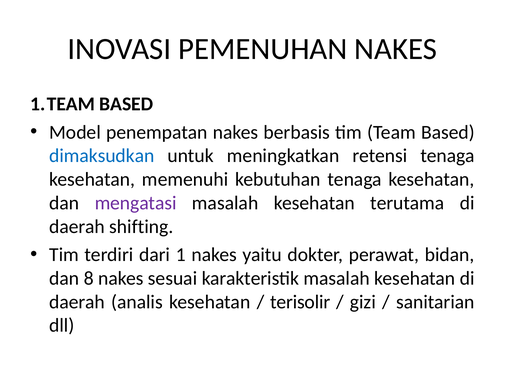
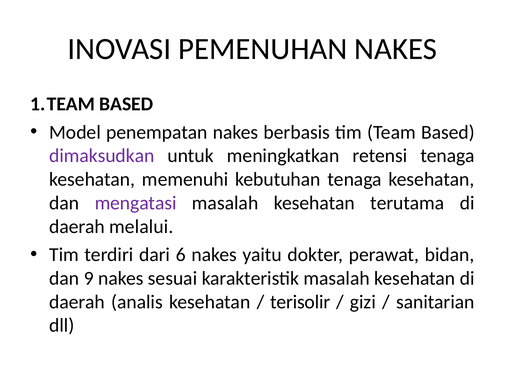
dimaksudkan colour: blue -> purple (102, 156)
shifting: shifting -> melalui (141, 226)
1: 1 -> 6 (181, 255)
8: 8 -> 9 (89, 278)
